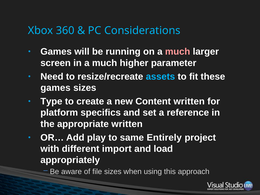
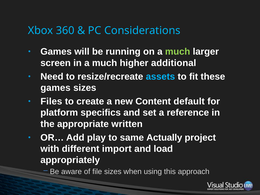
much colour: pink -> light green (178, 52)
parameter: parameter -> additional (174, 63)
Type: Type -> Files (51, 101)
Content written: written -> default (189, 101)
Entirely: Entirely -> Actually (164, 138)
